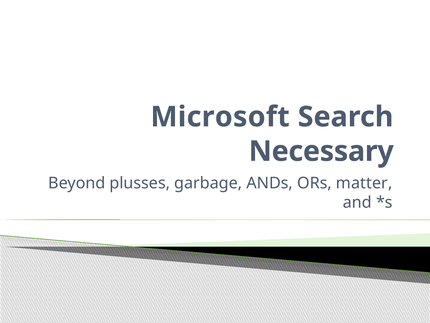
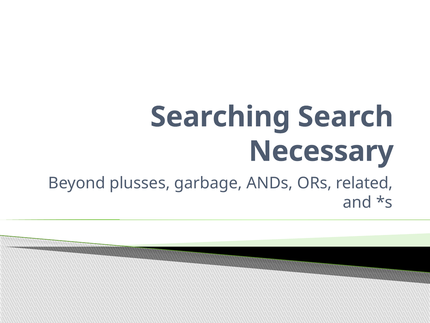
Microsoft: Microsoft -> Searching (220, 117)
matter: matter -> related (364, 183)
